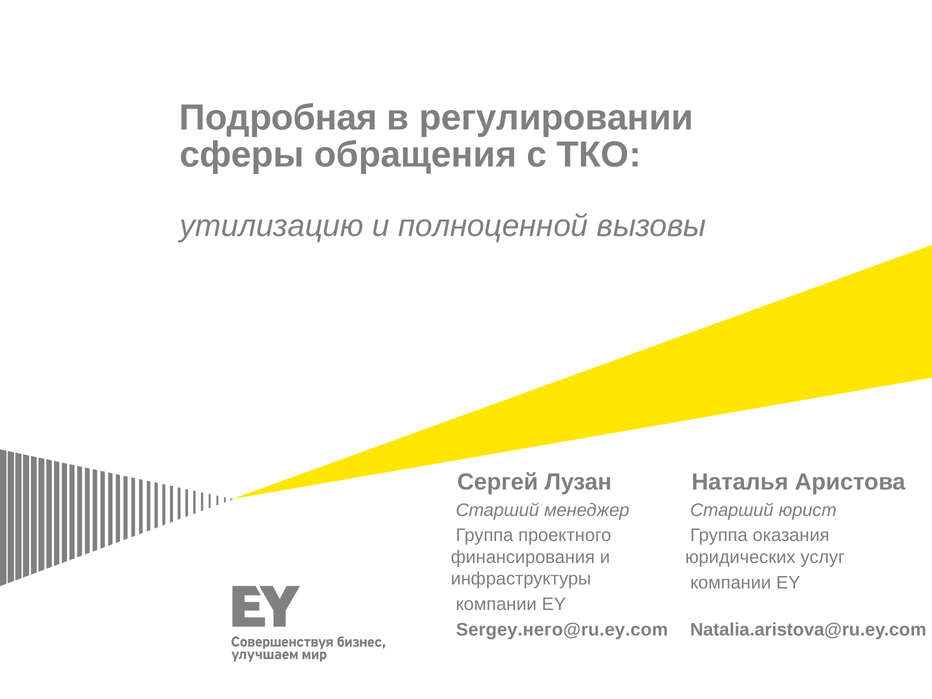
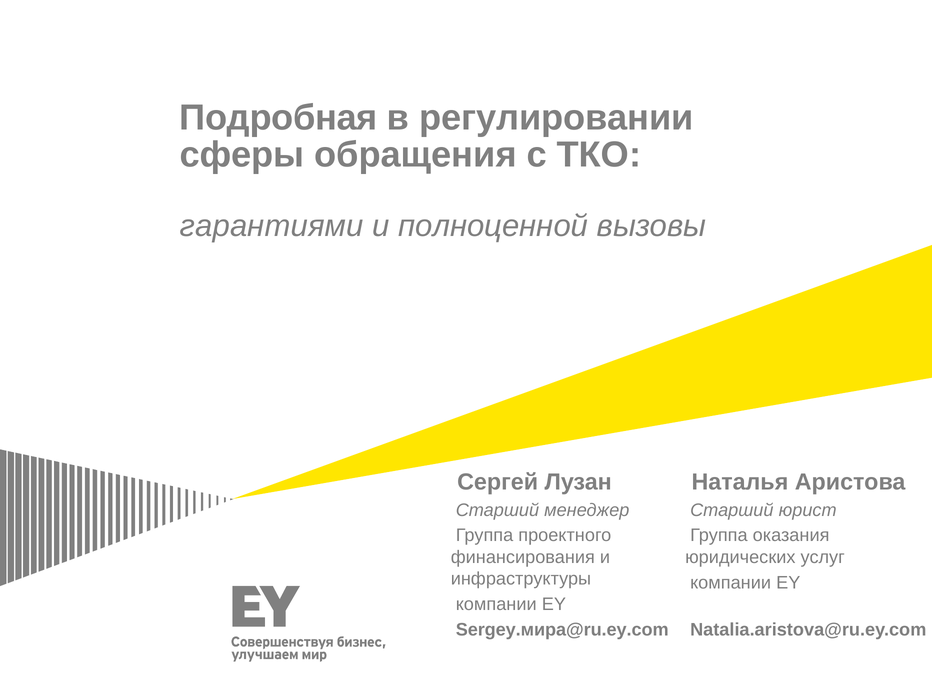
утилизацию: утилизацию -> гарантиями (272, 226)
Sergey.него@ru.ey.com: Sergey.него@ru.ey.com -> Sergey.мира@ru.ey.com (562, 630)
